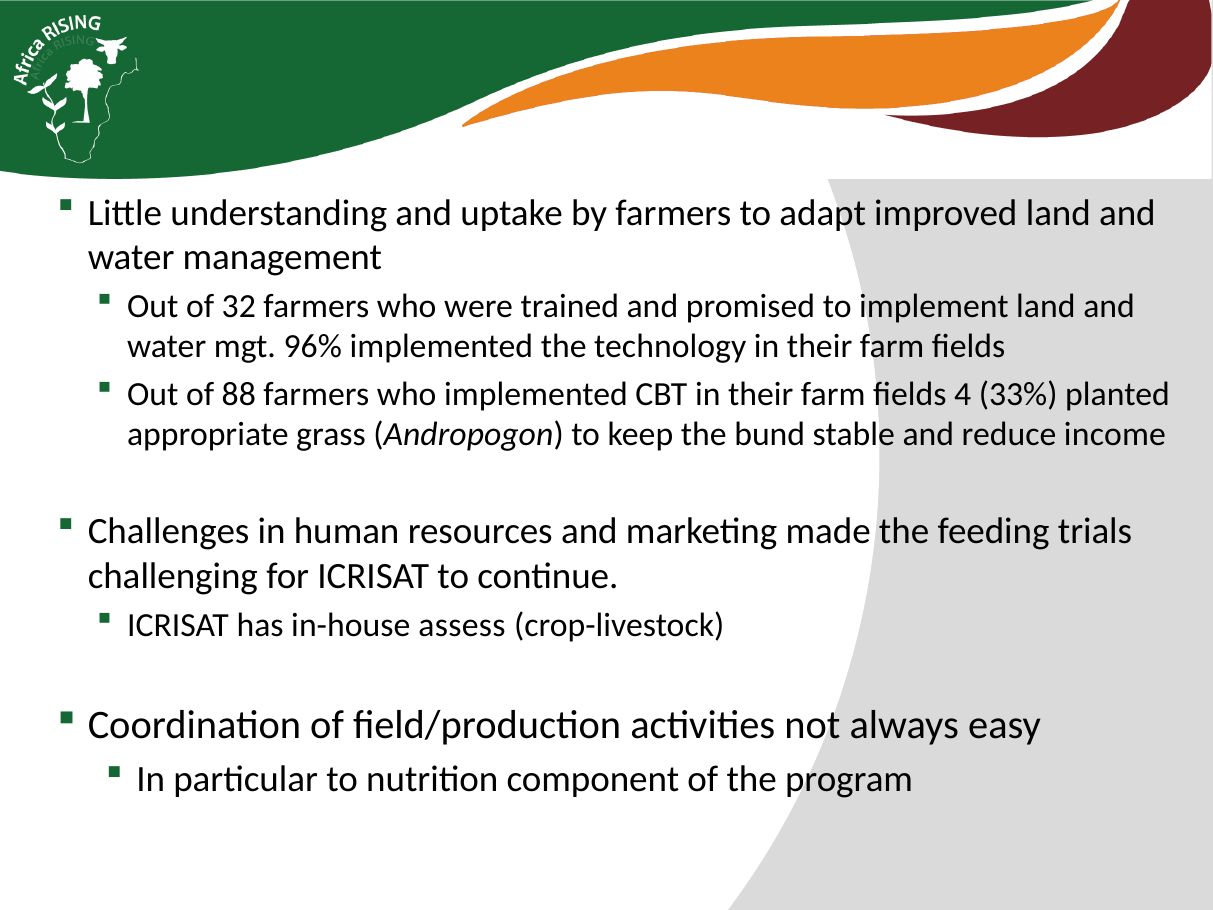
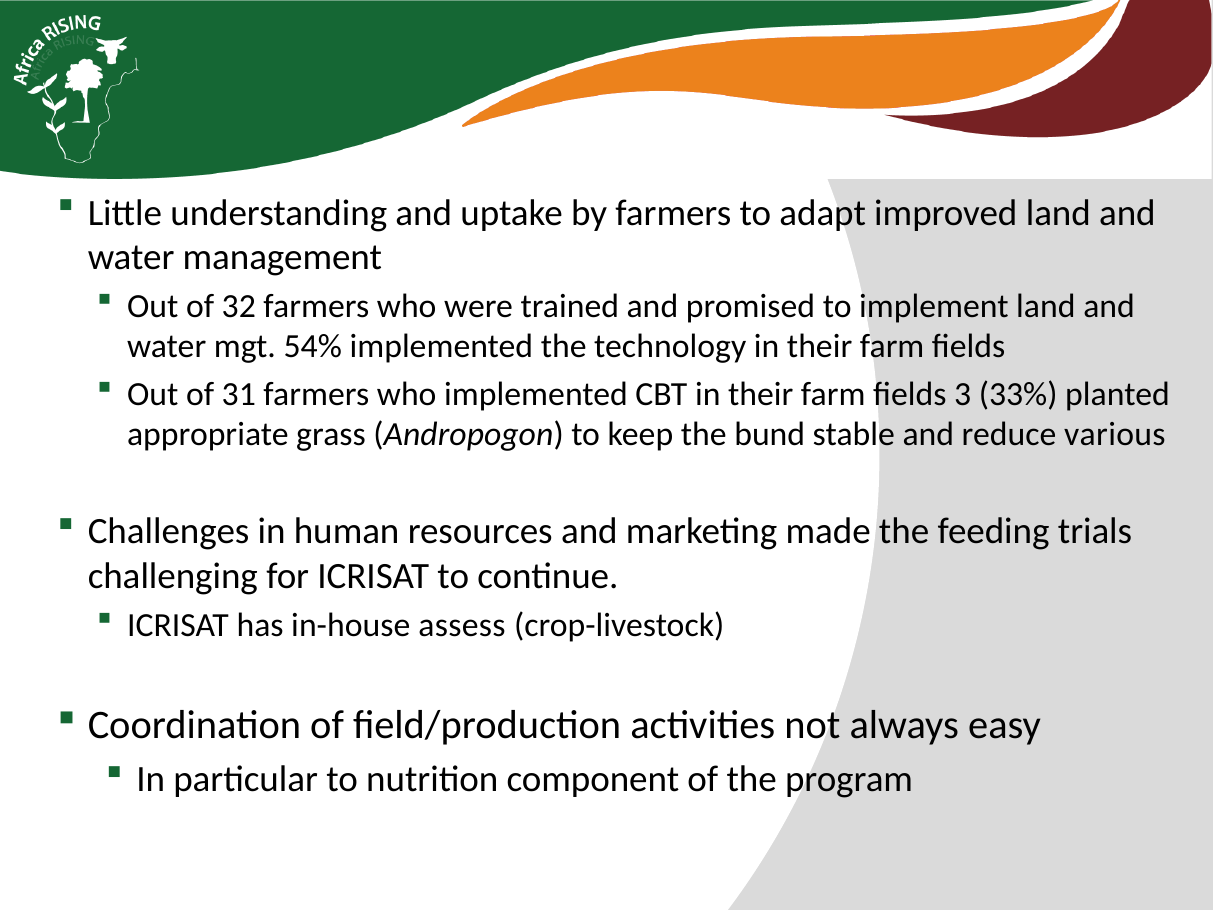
96%: 96% -> 54% (313, 347)
88: 88 -> 31 (239, 394)
4: 4 -> 3 (963, 394)
income: income -> various (1115, 434)
